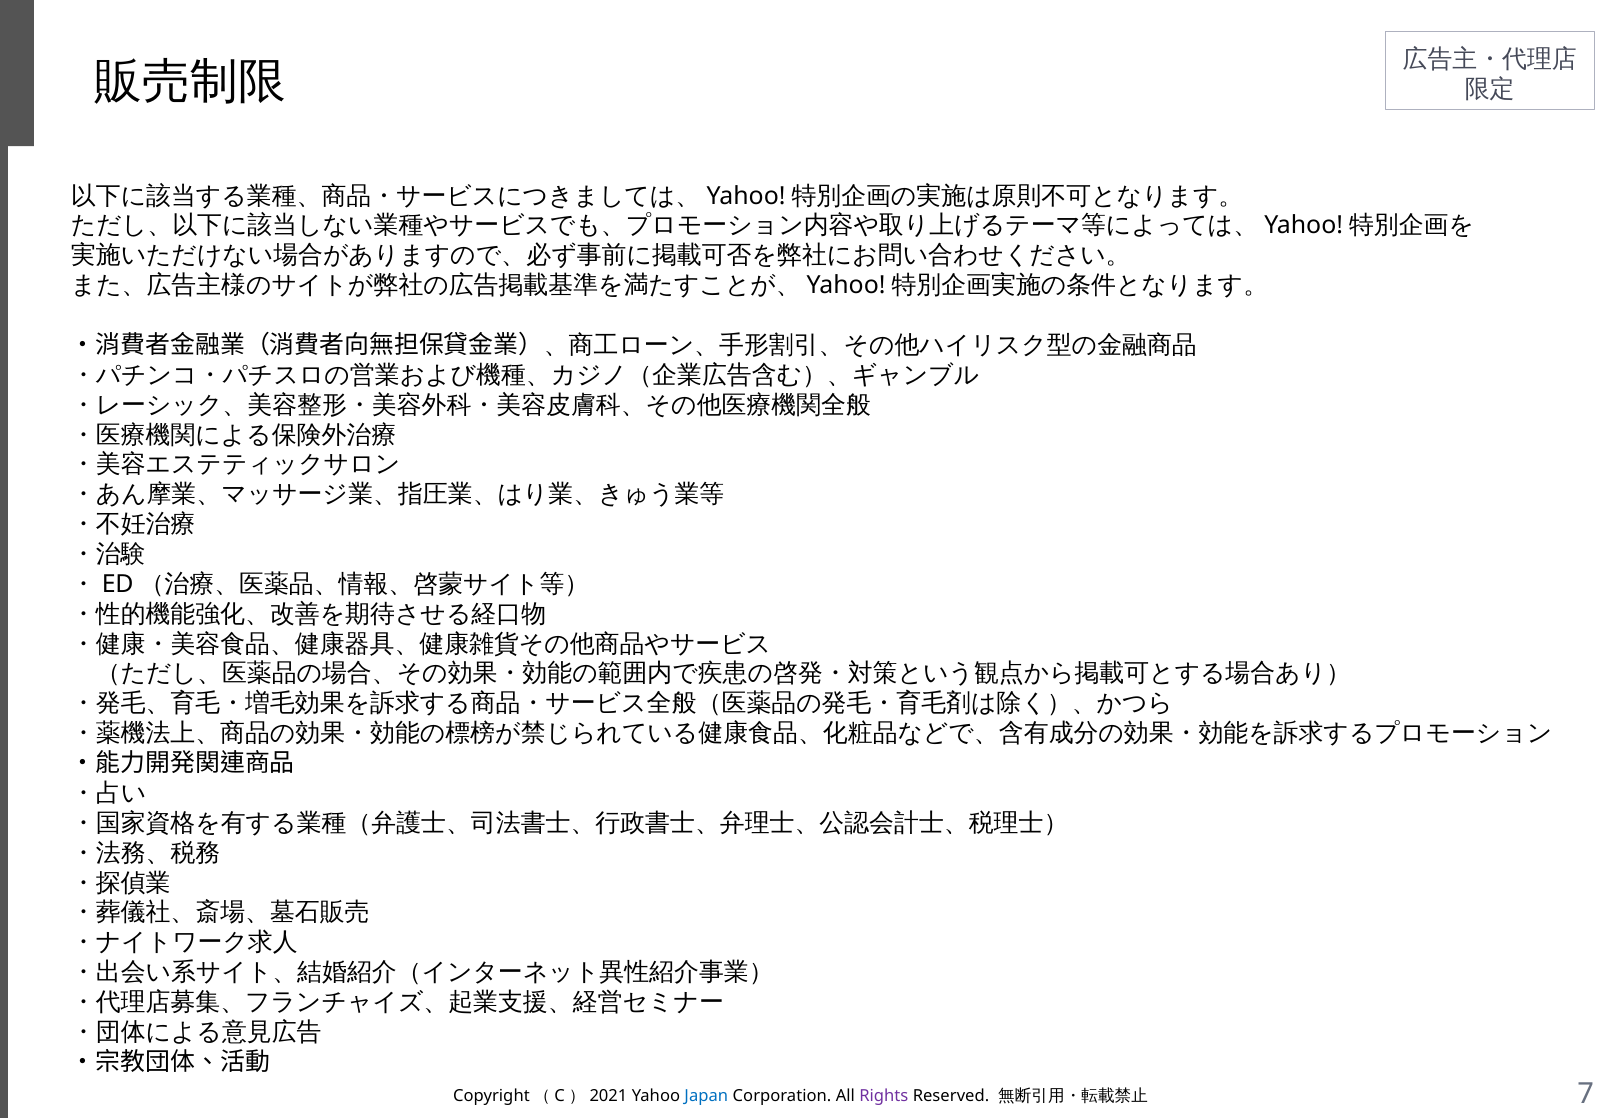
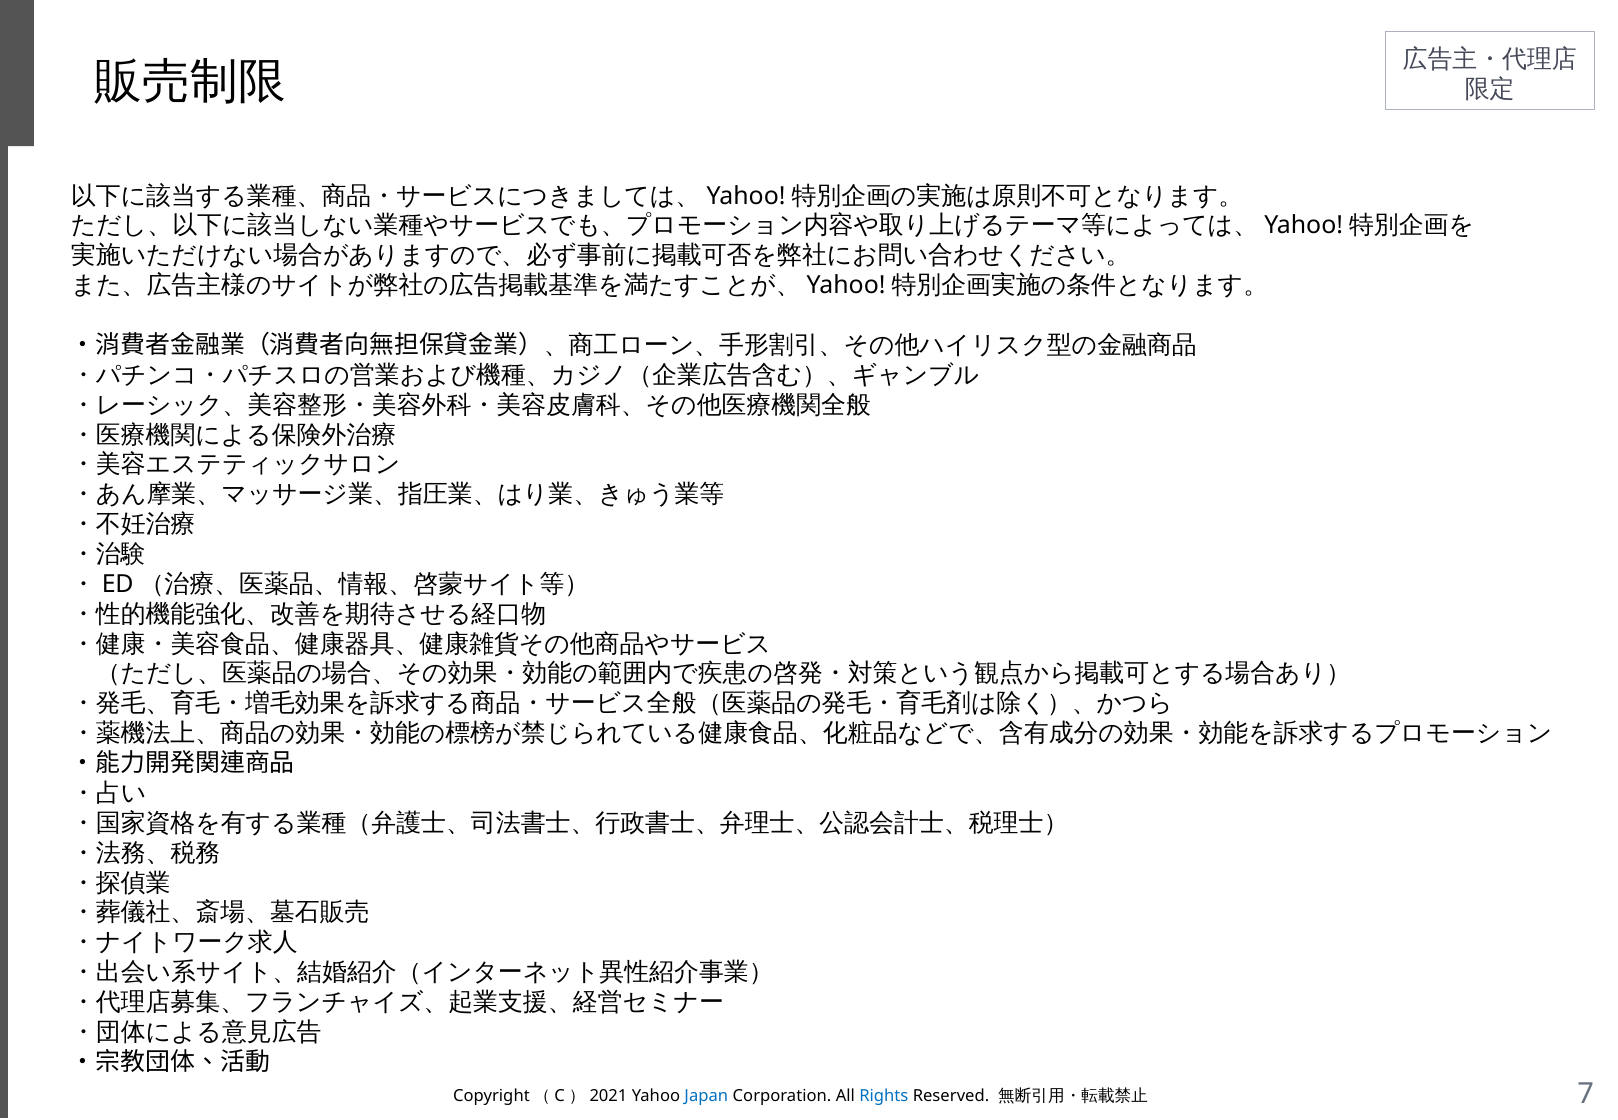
Rights colour: purple -> blue (884, 1096)
